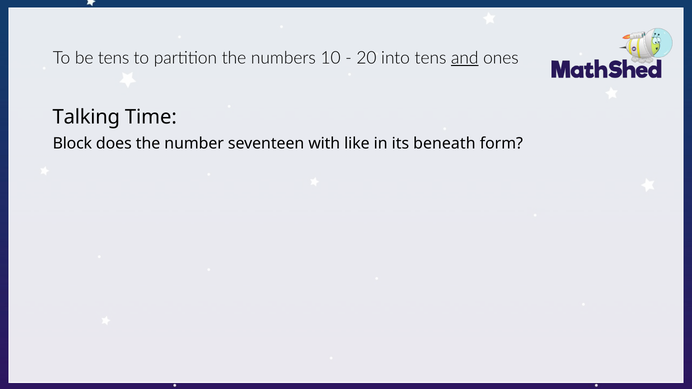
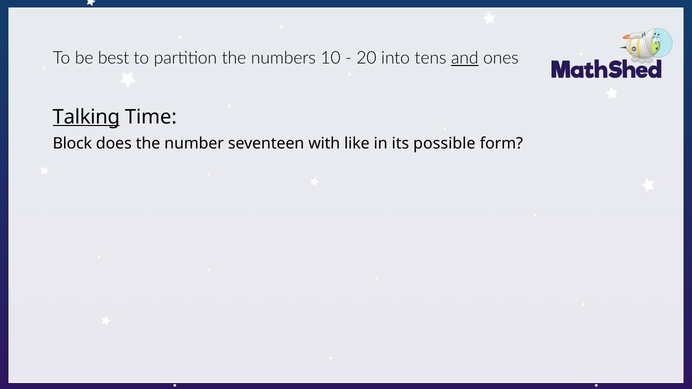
be tens: tens -> best (114, 58)
Talking underline: none -> present (86, 117)
beneath: beneath -> possible (444, 144)
